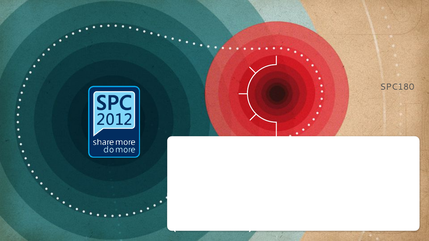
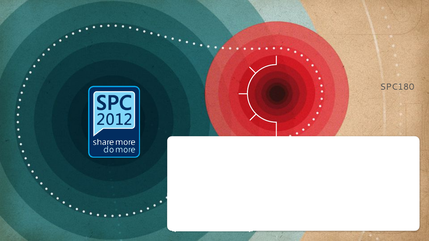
SharePoint underline: none -> present (212, 225)
